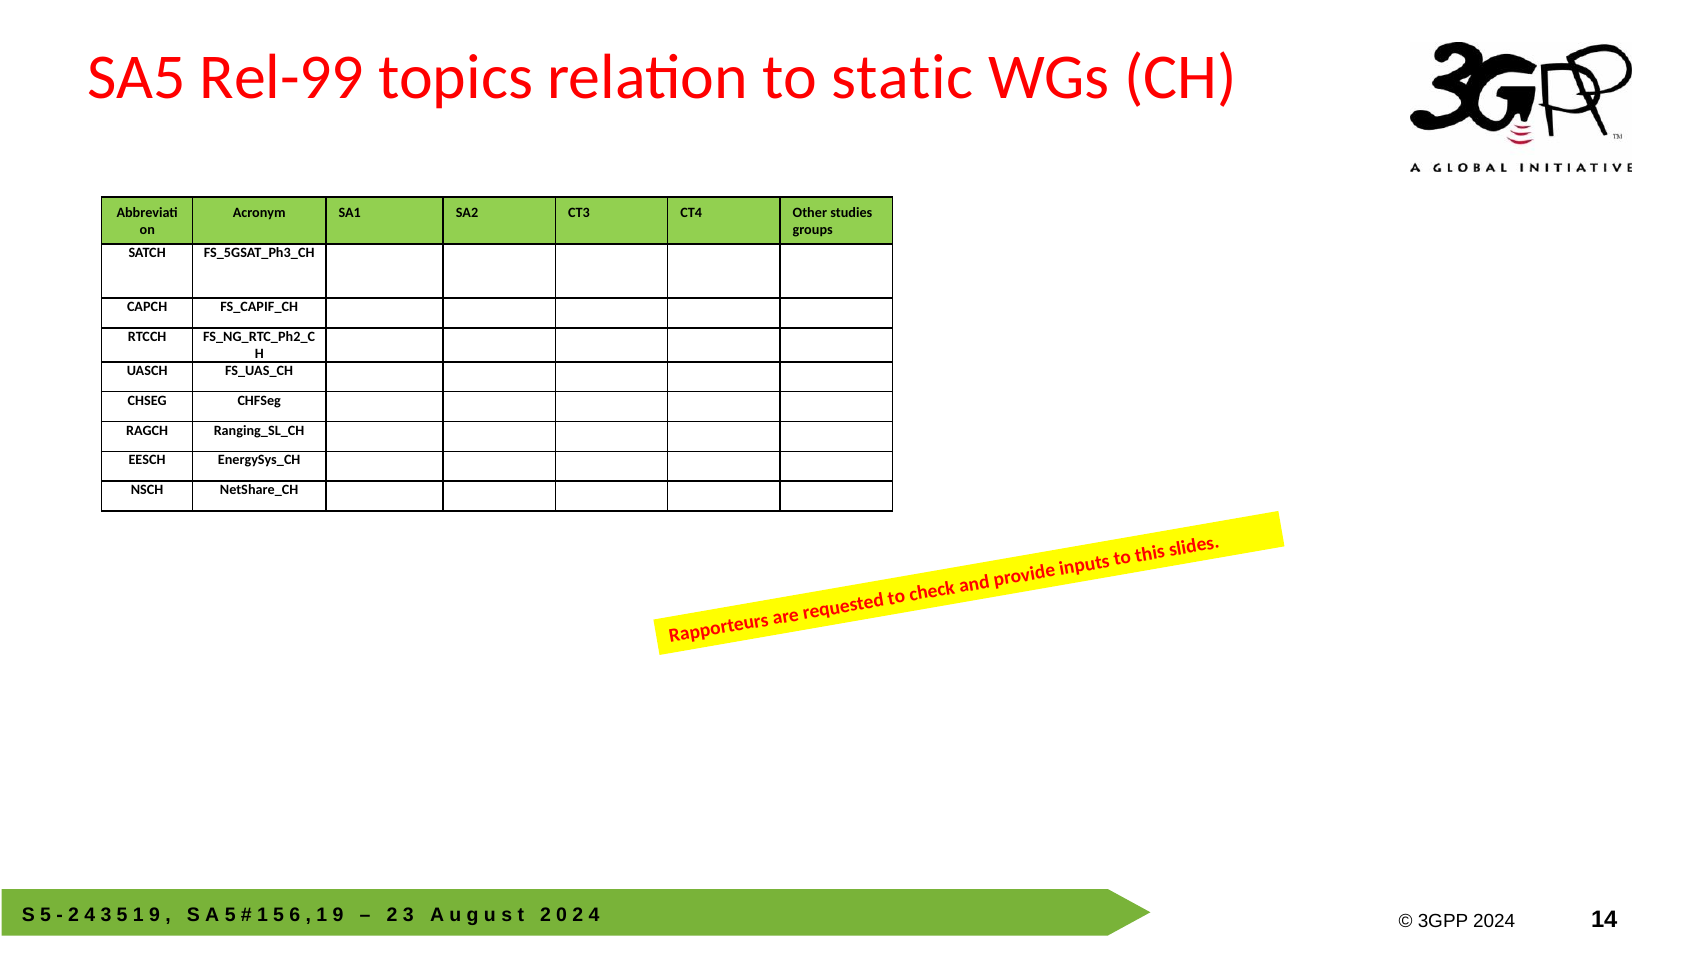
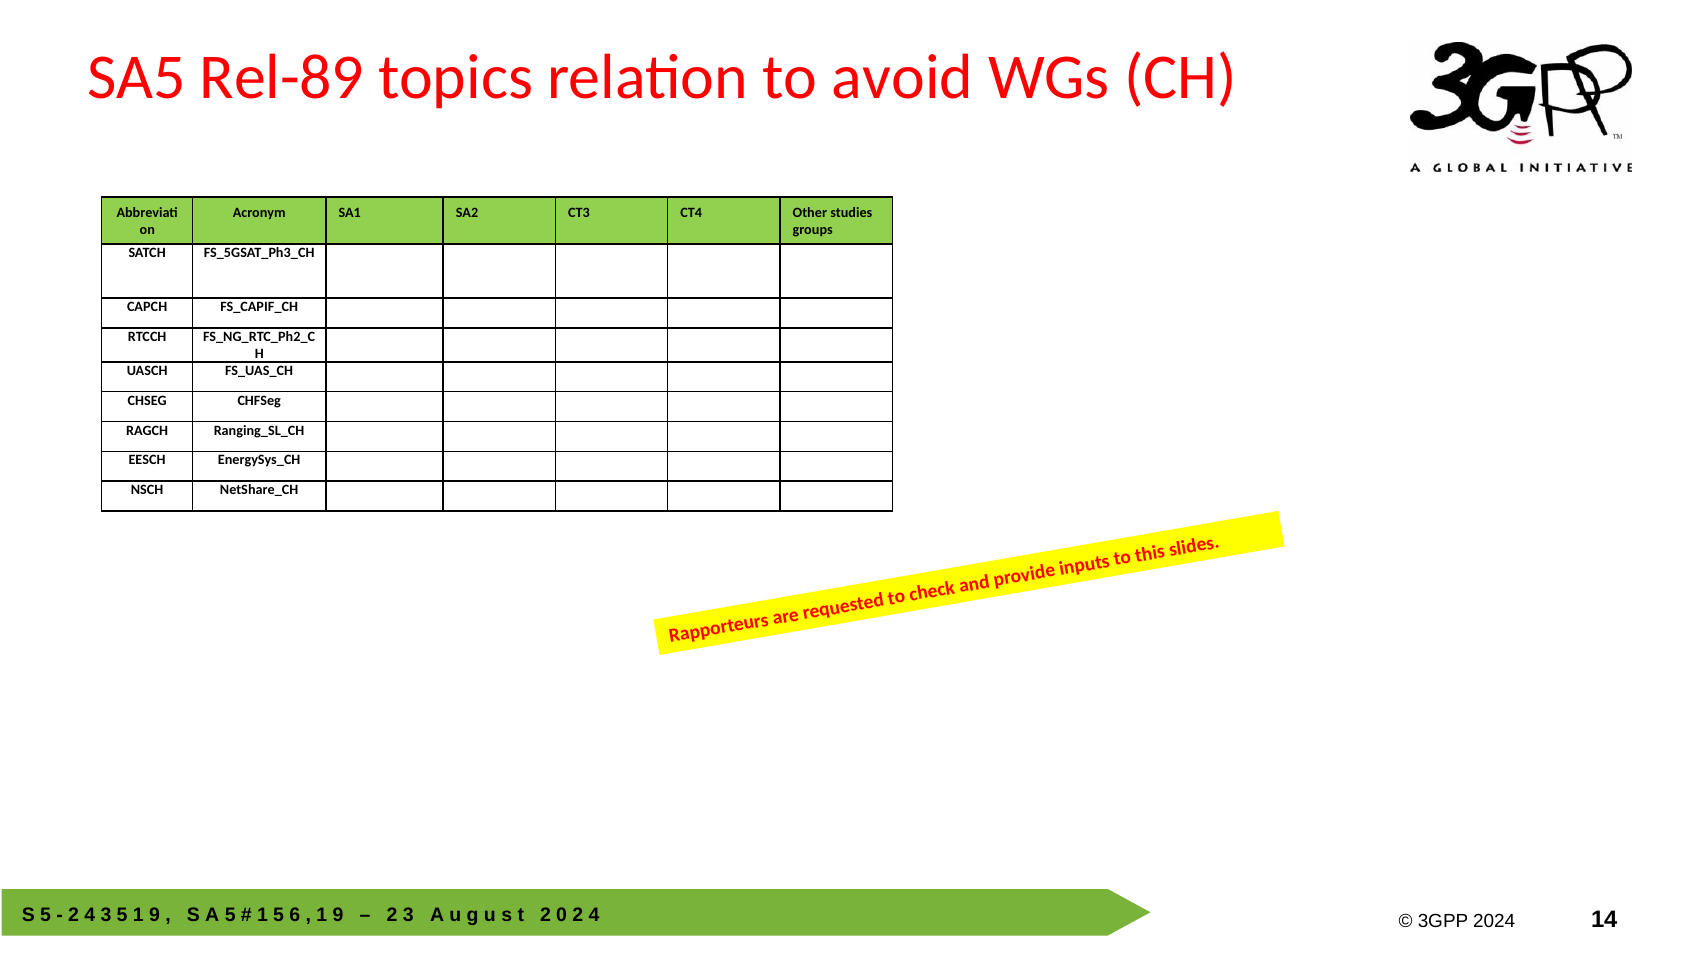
Rel-99: Rel-99 -> Rel-89 (282, 77)
static: static -> avoid (902, 77)
